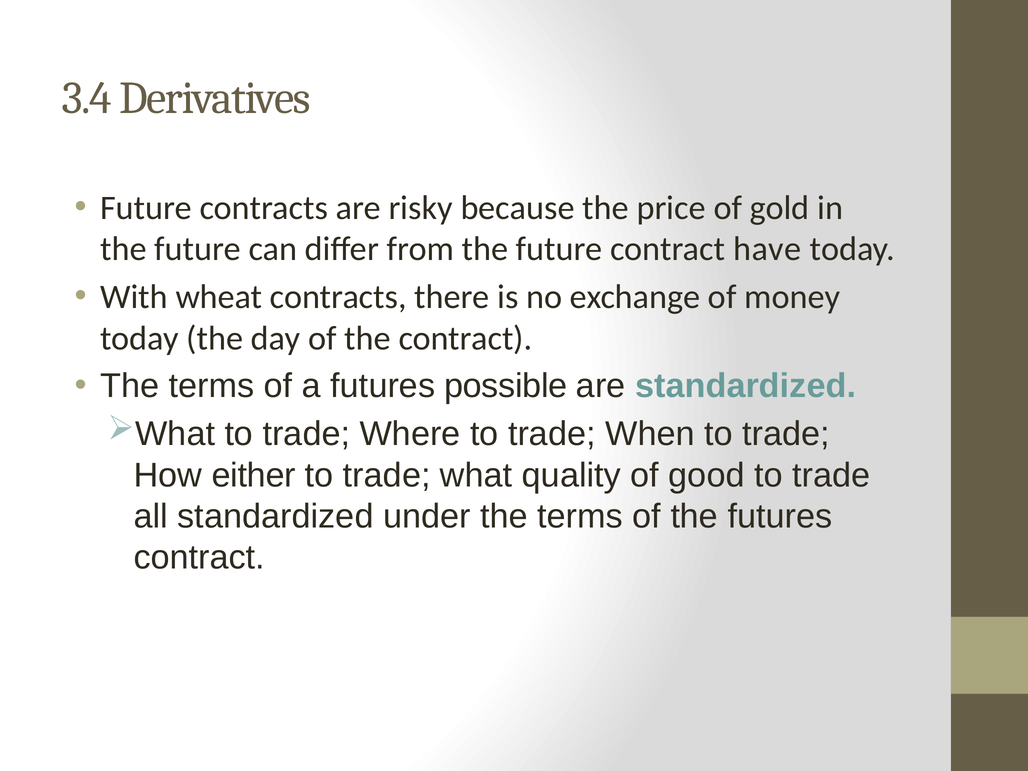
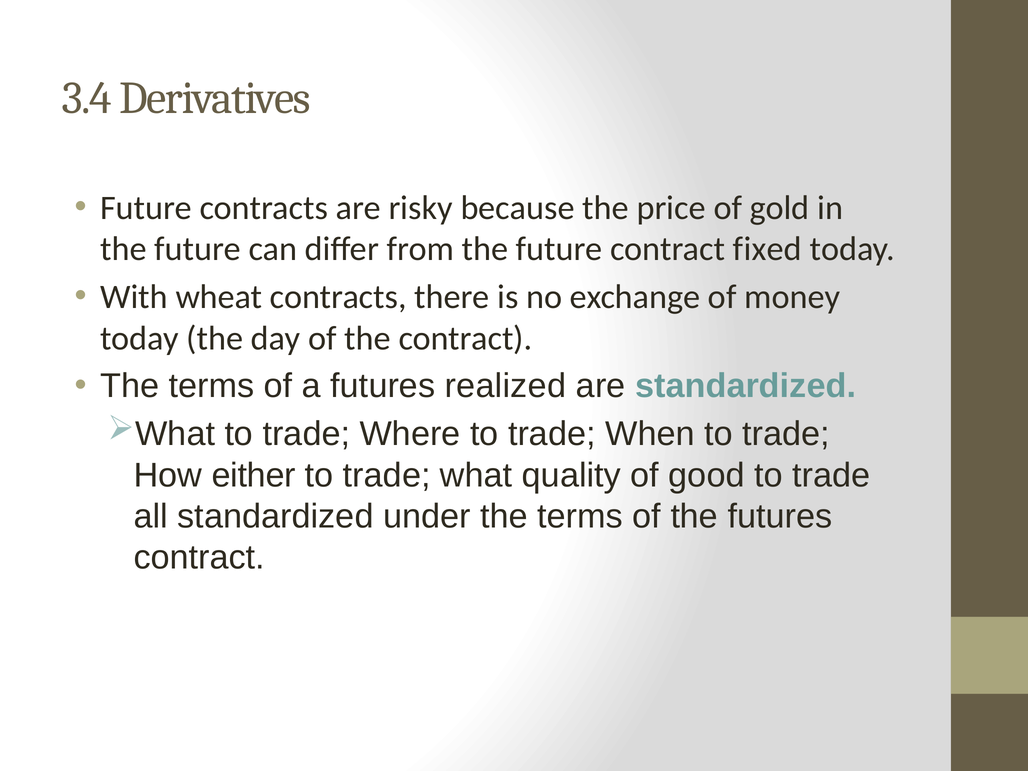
have: have -> fixed (767, 249)
possible: possible -> realized (505, 386)
